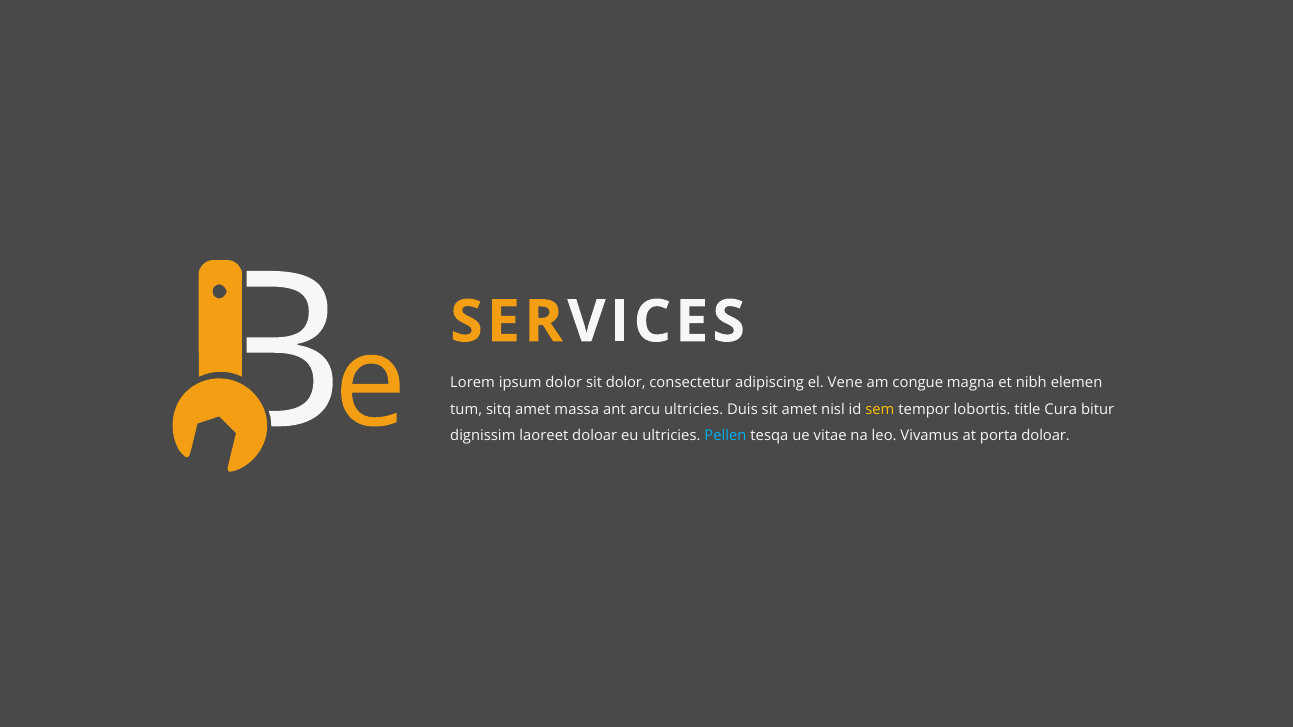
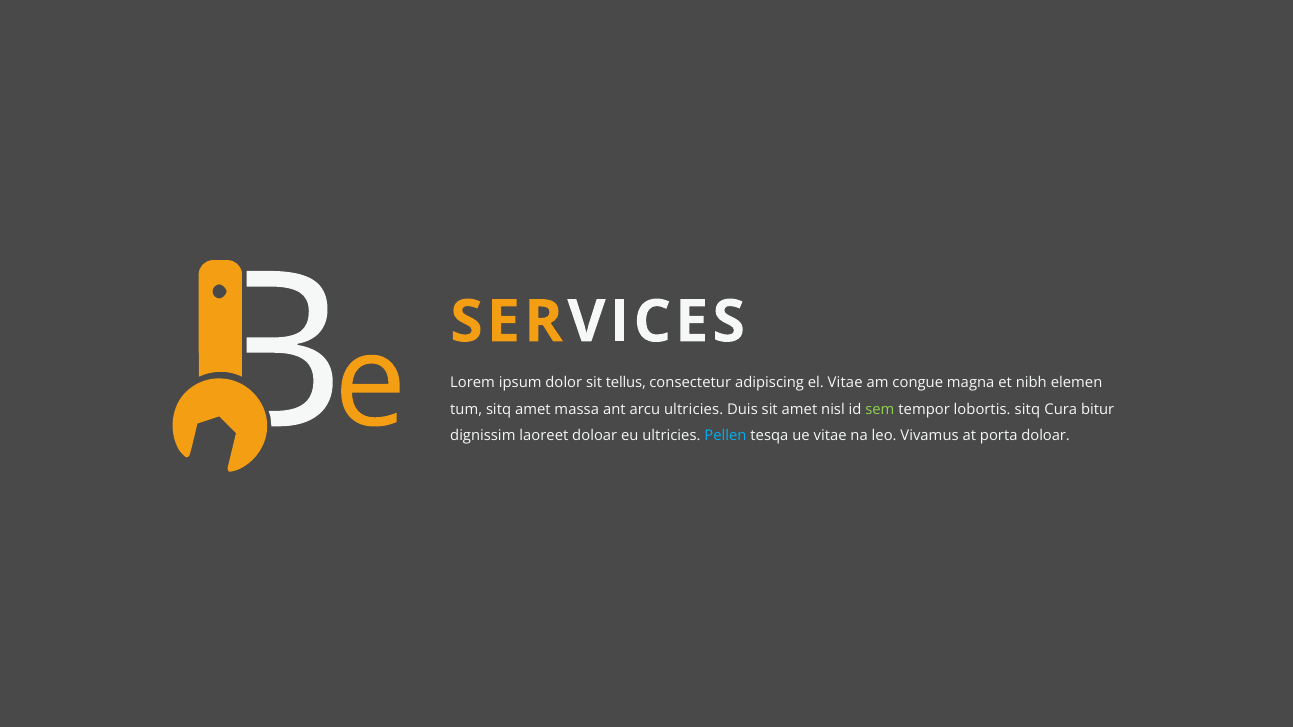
sit dolor: dolor -> tellus (626, 383)
el Vene: Vene -> Vitae (845, 383)
sem colour: yellow -> light green (880, 409)
lobortis title: title -> sitq (1027, 409)
